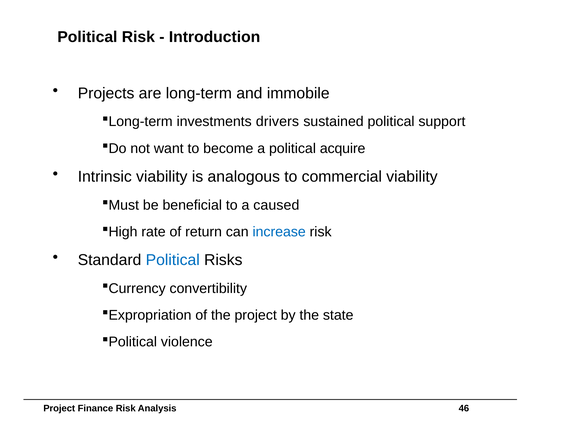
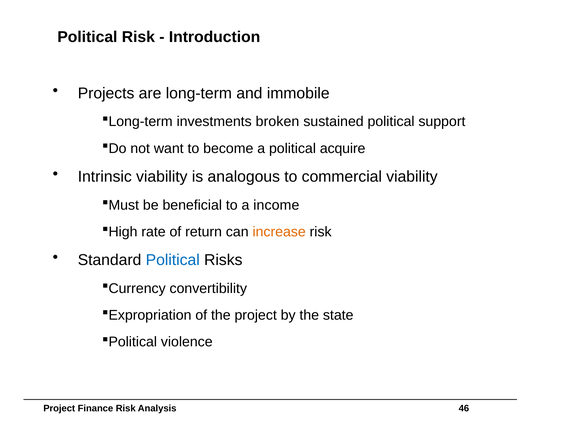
drivers: drivers -> broken (277, 122)
caused: caused -> income (276, 205)
increase colour: blue -> orange (279, 232)
